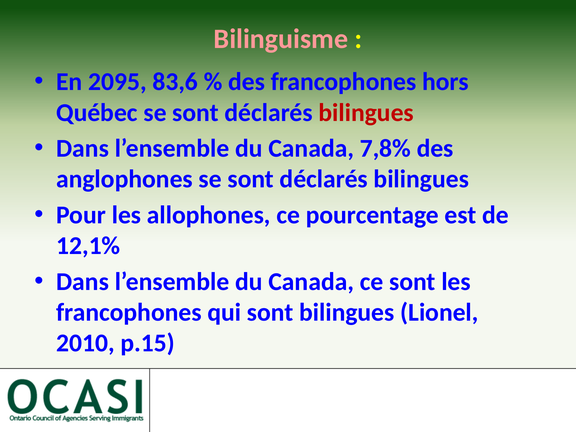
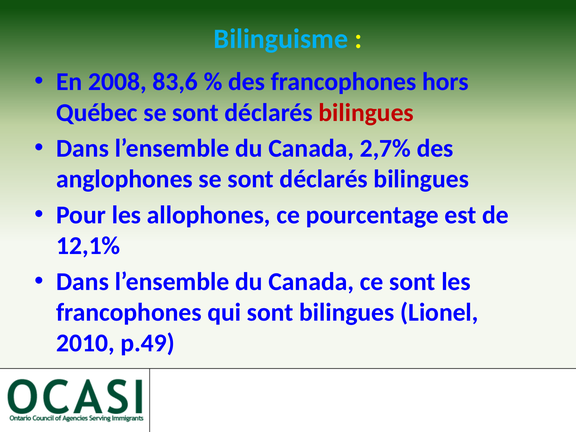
Bilinguisme colour: pink -> light blue (281, 39)
2095: 2095 -> 2008 (117, 82)
7,8%: 7,8% -> 2,7% (385, 148)
p.15: p.15 -> p.49 (148, 343)
